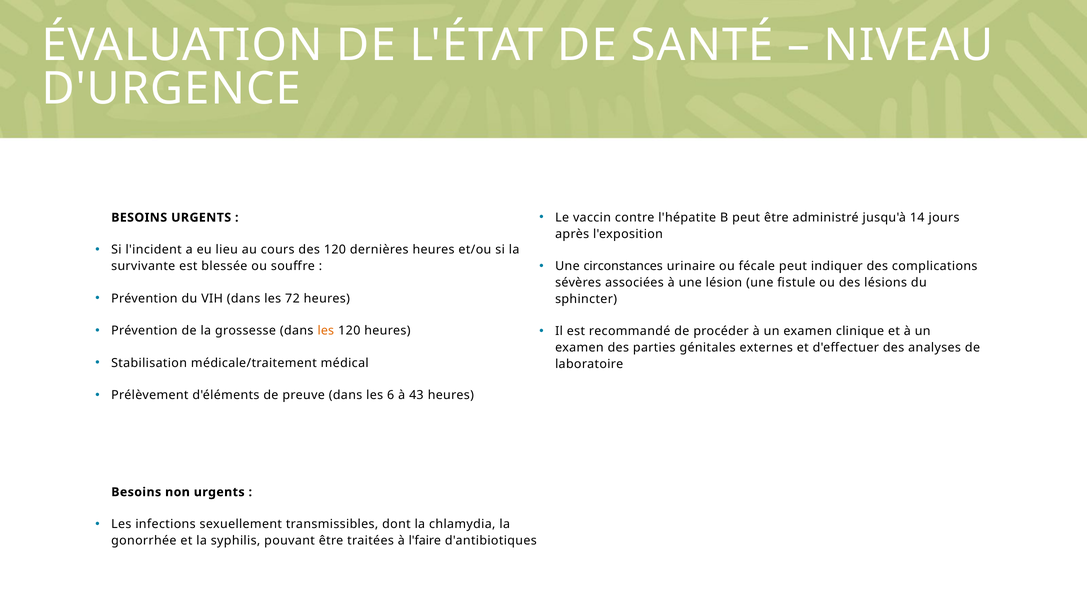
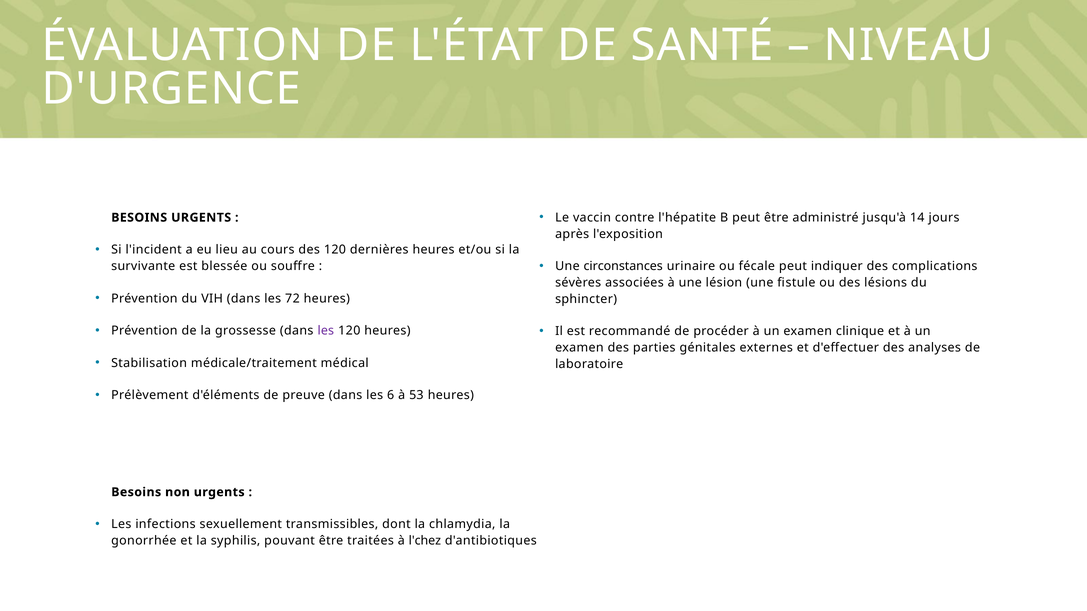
les colour: orange -> purple (326, 331)
43: 43 -> 53 (416, 396)
l'faire: l'faire -> l'chez (425, 541)
